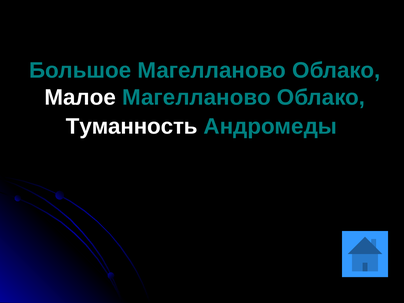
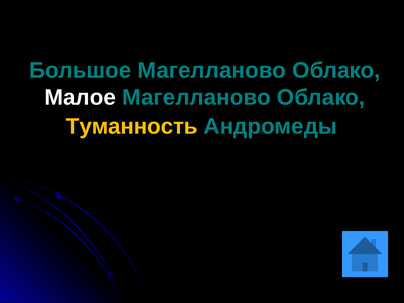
Туманность colour: white -> yellow (132, 126)
